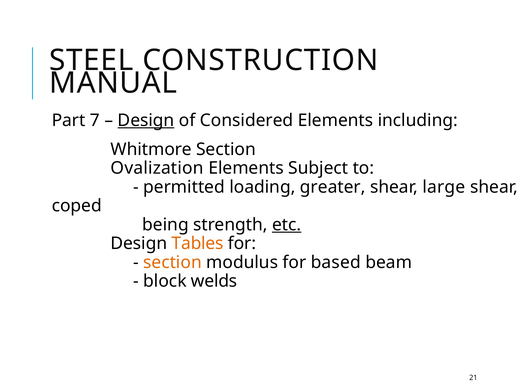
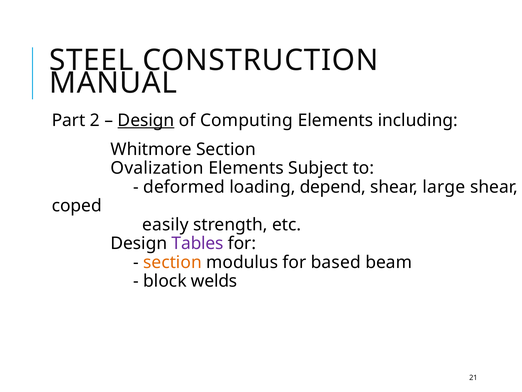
7: 7 -> 2 (95, 120)
Considered: Considered -> Computing (247, 120)
permitted: permitted -> deformed (184, 187)
greater: greater -> depend (333, 187)
being: being -> easily (165, 224)
etc underline: present -> none (287, 224)
Tables colour: orange -> purple (198, 243)
